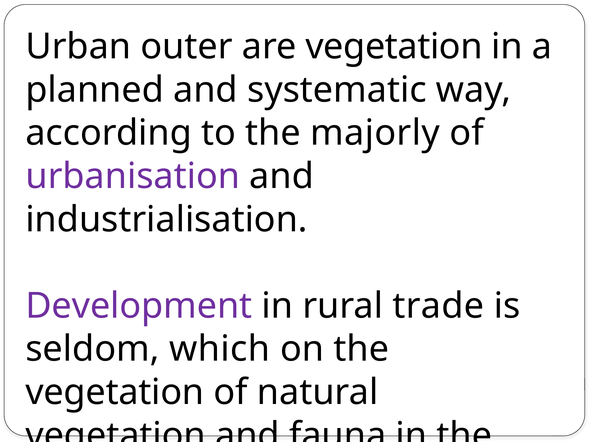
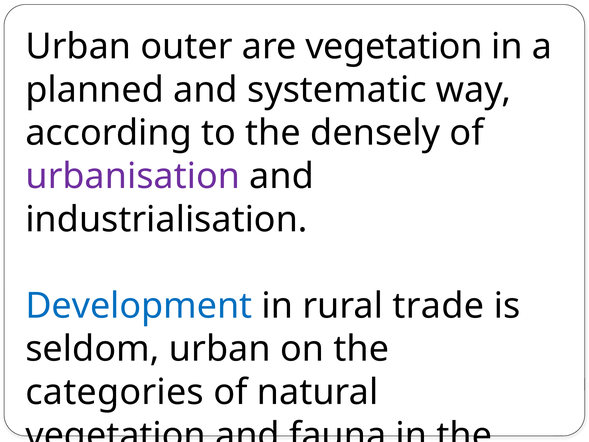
majorly: majorly -> densely (375, 133)
Development colour: purple -> blue (139, 306)
seldom which: which -> urban (220, 349)
vegetation: vegetation -> categories (115, 392)
